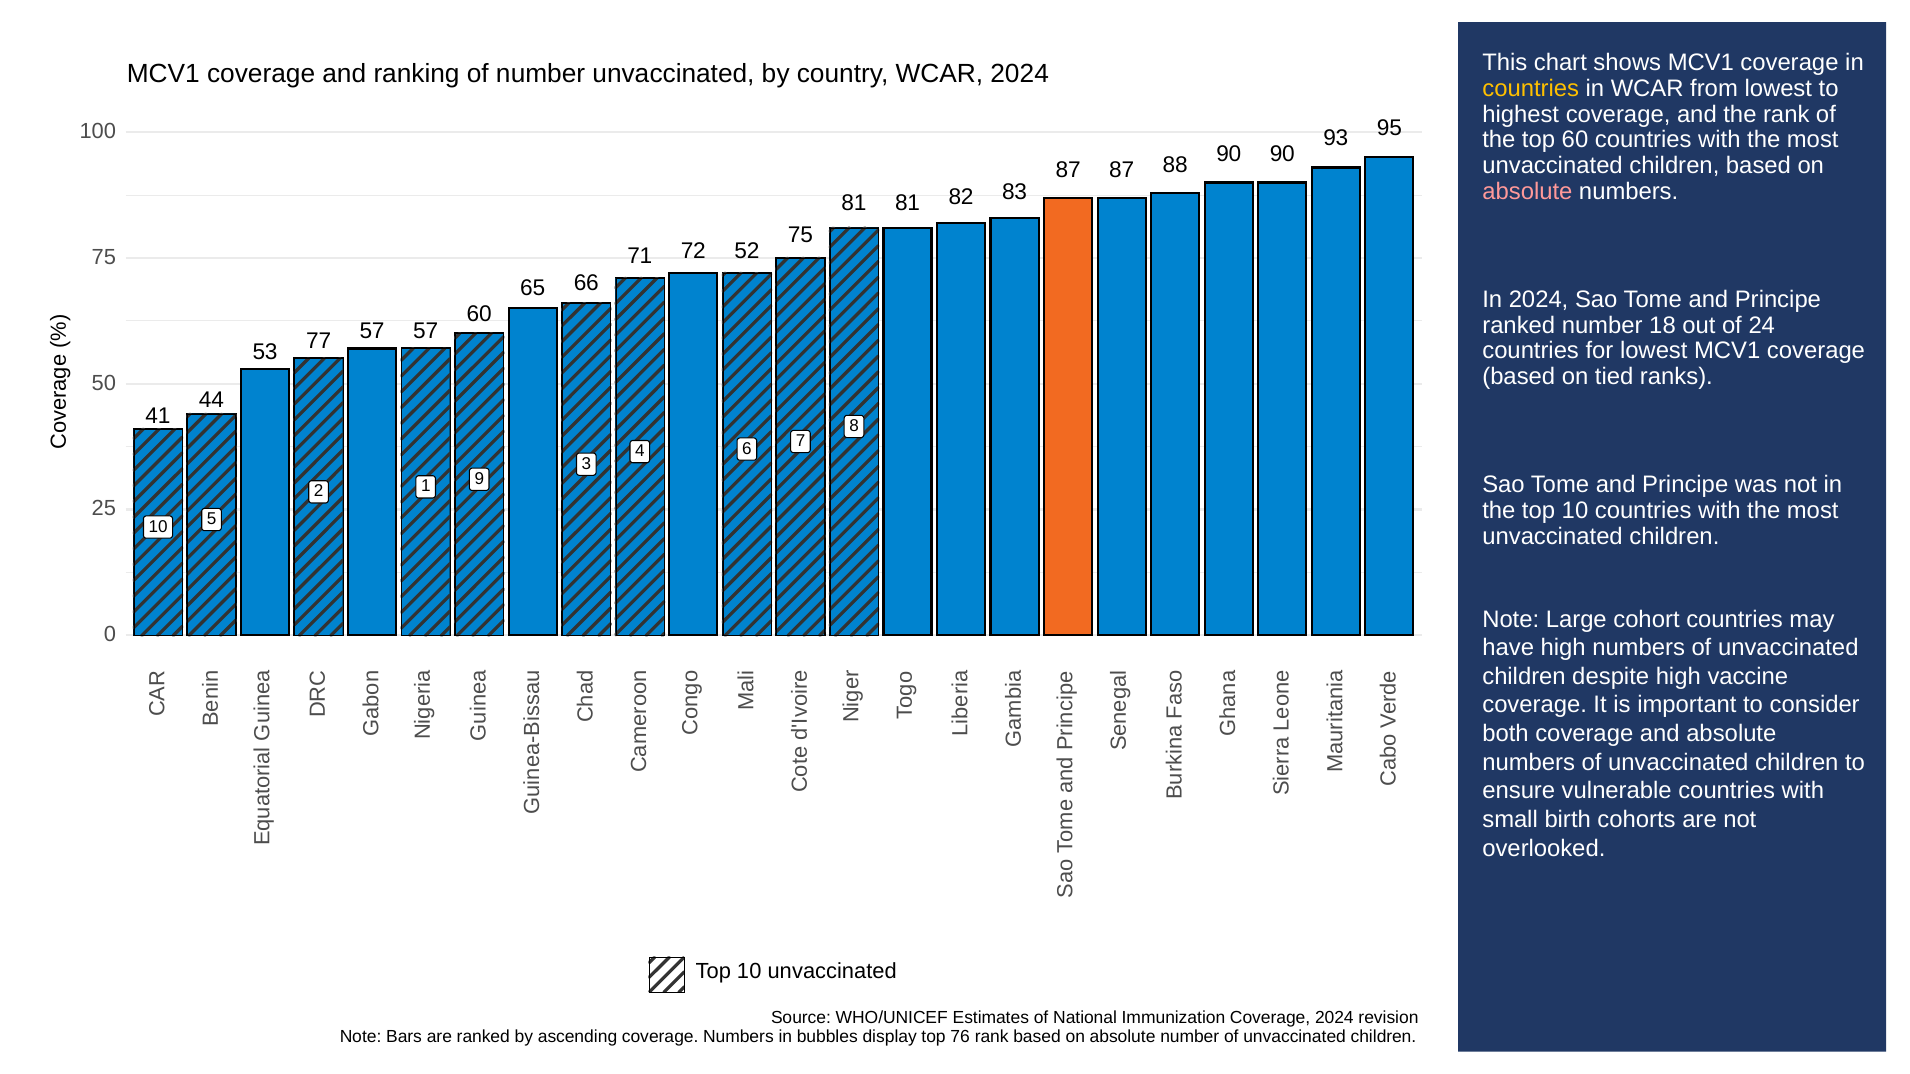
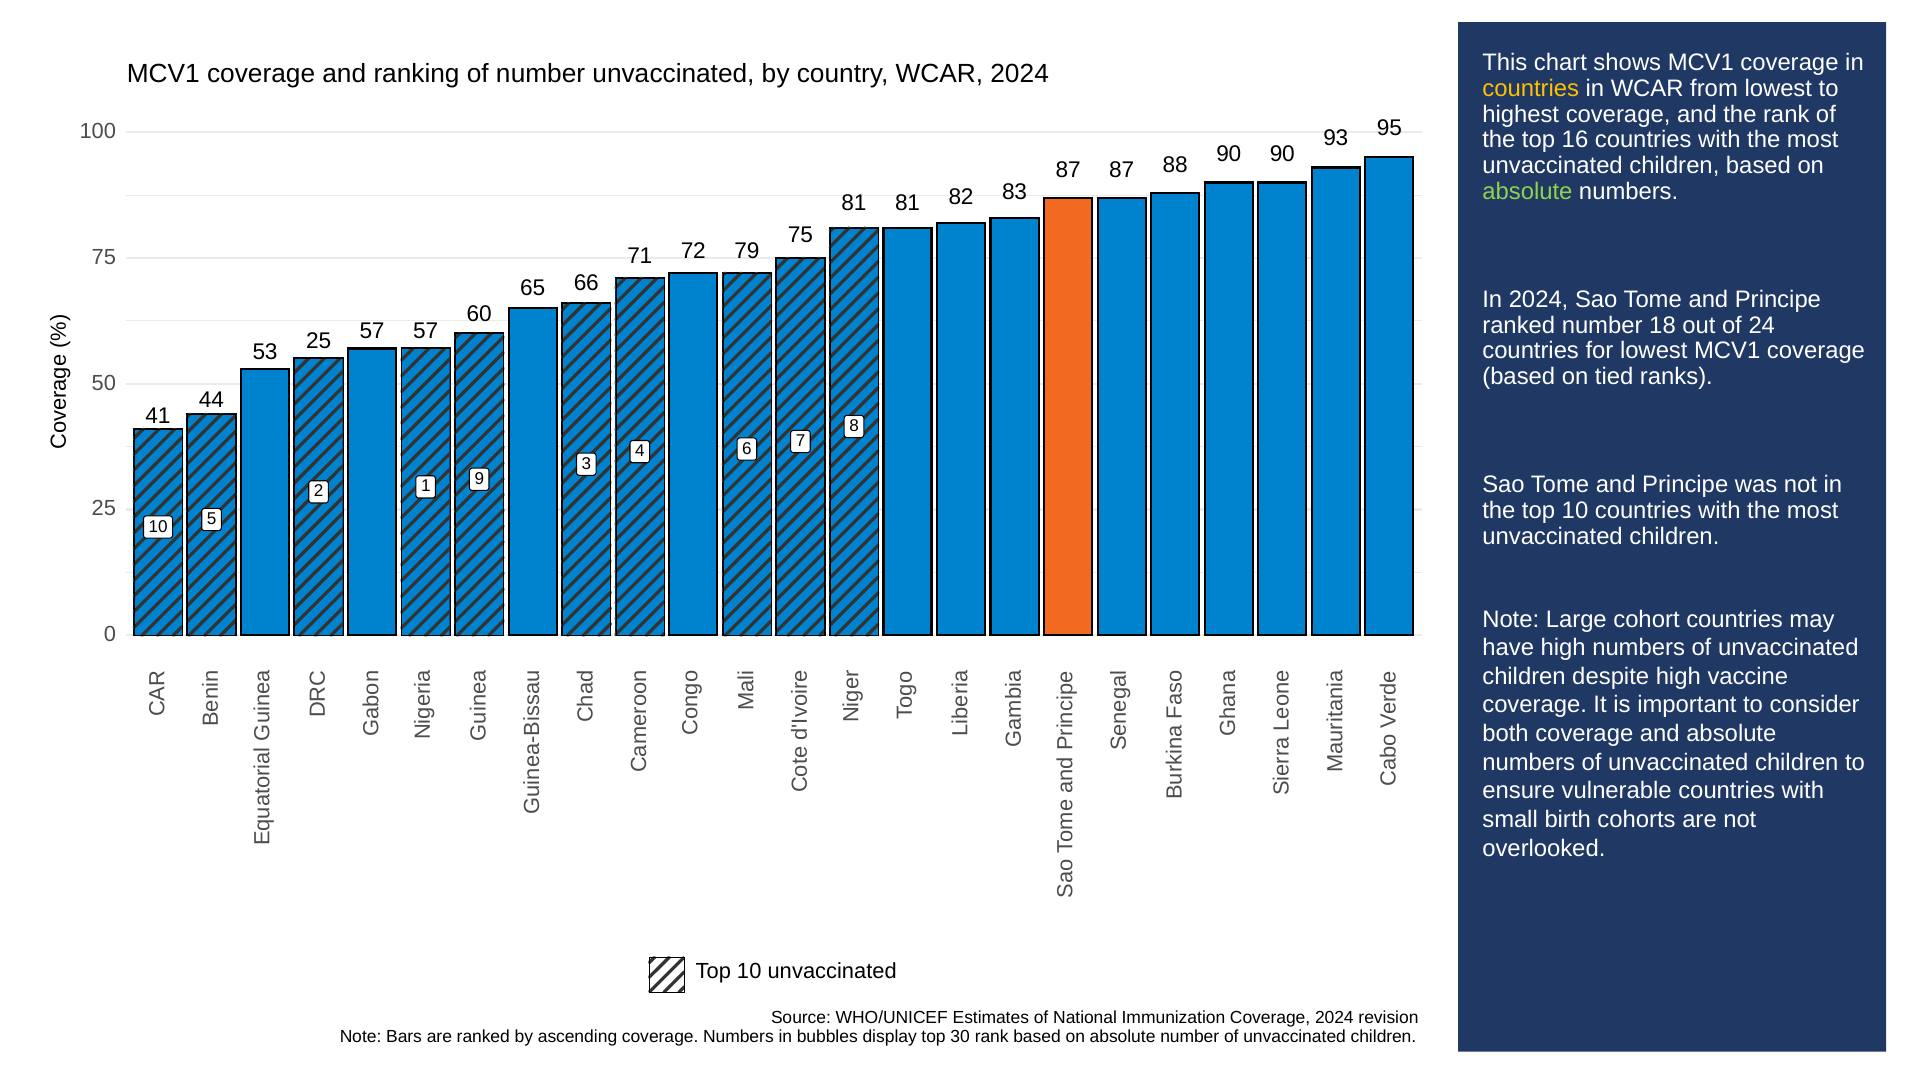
top 60: 60 -> 16 (1575, 140)
absolute colour: pink -> light green (1527, 192)
52: 52 -> 79 (747, 251)
53 77: 77 -> 25 (319, 341)
76: 76 -> 30 (960, 1037)
